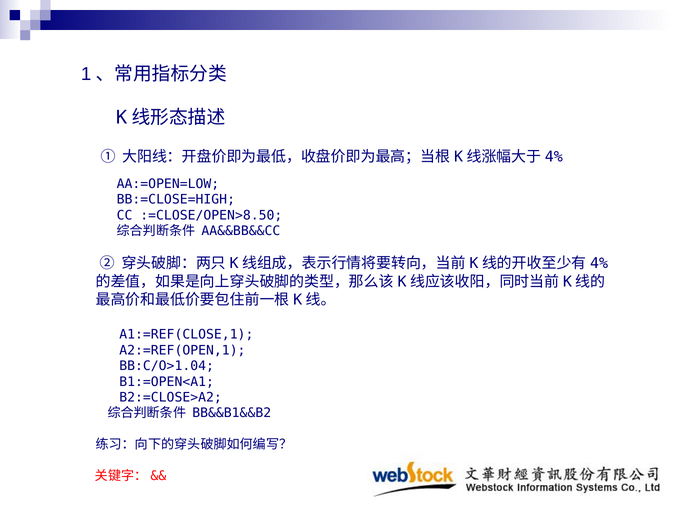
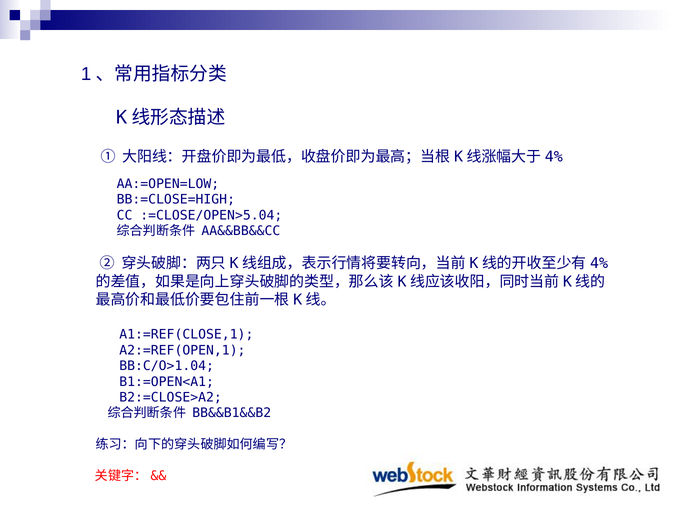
:=CLOSE/OPEN>8.50: :=CLOSE/OPEN>8.50 -> :=CLOSE/OPEN>5.04 (211, 215)
